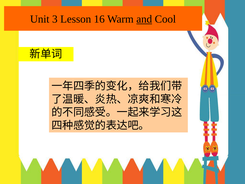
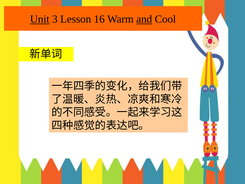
Unit underline: none -> present (40, 19)
